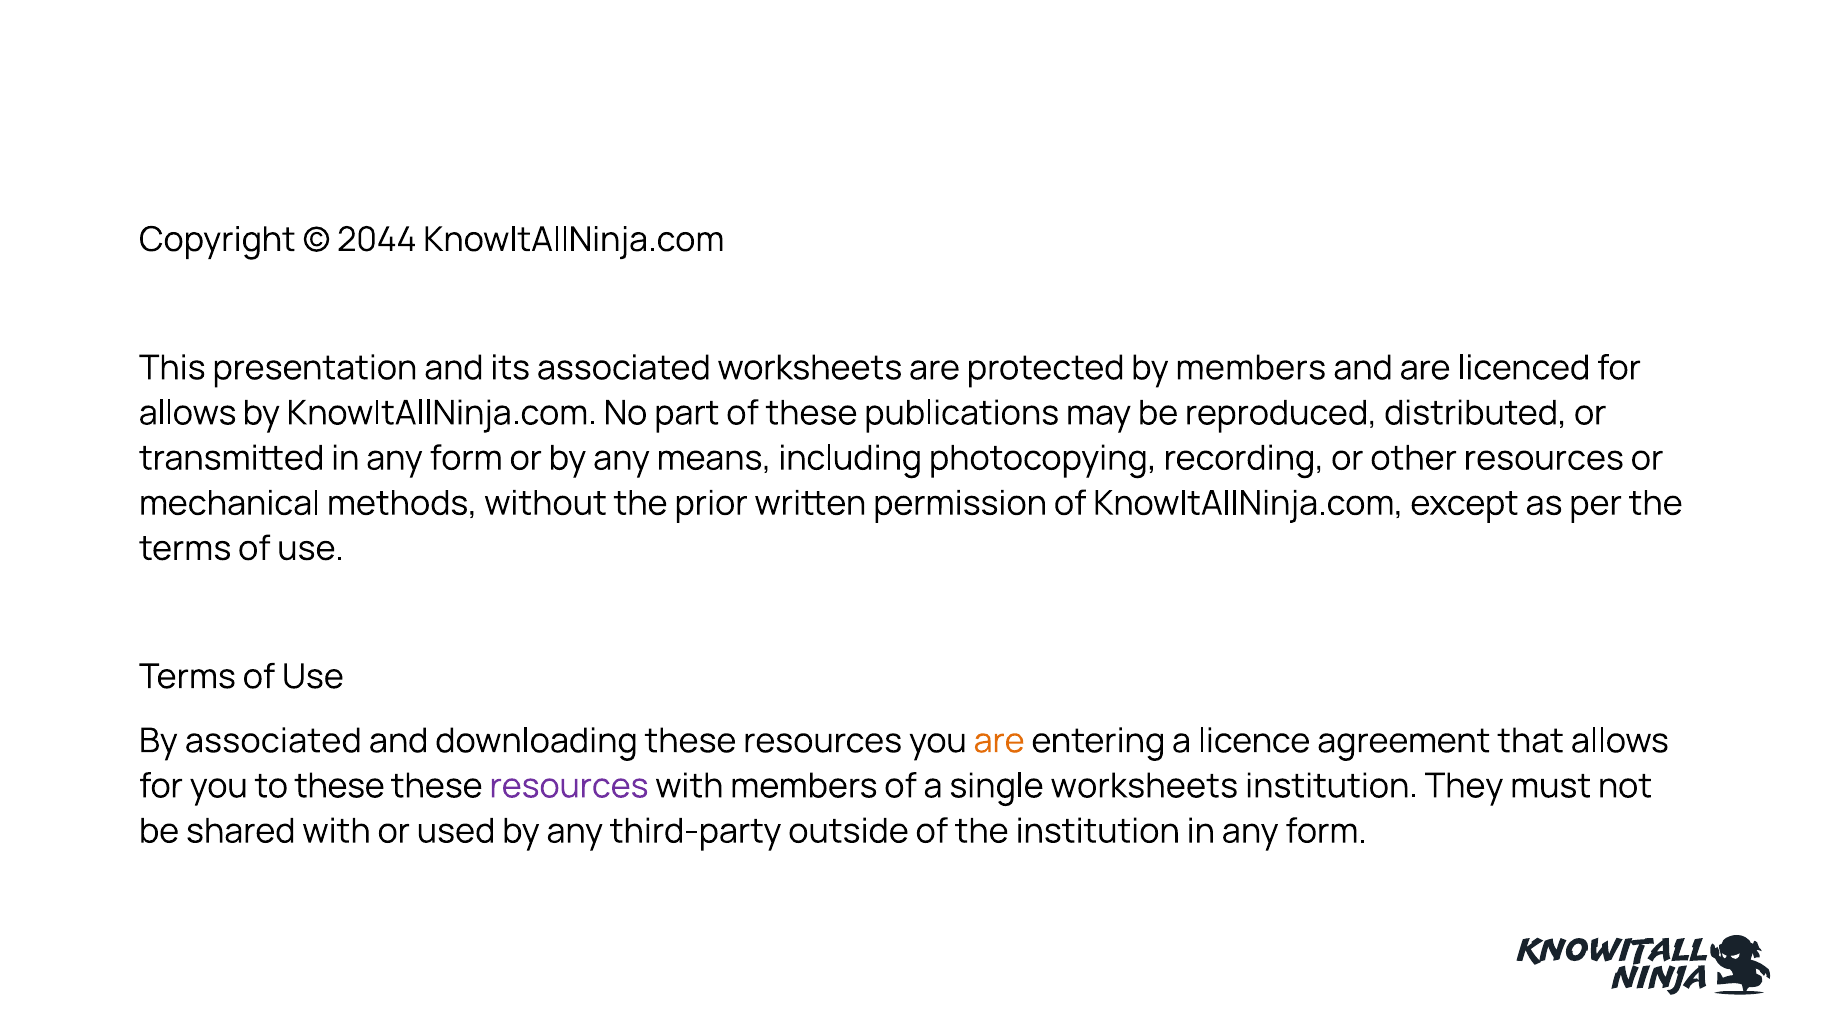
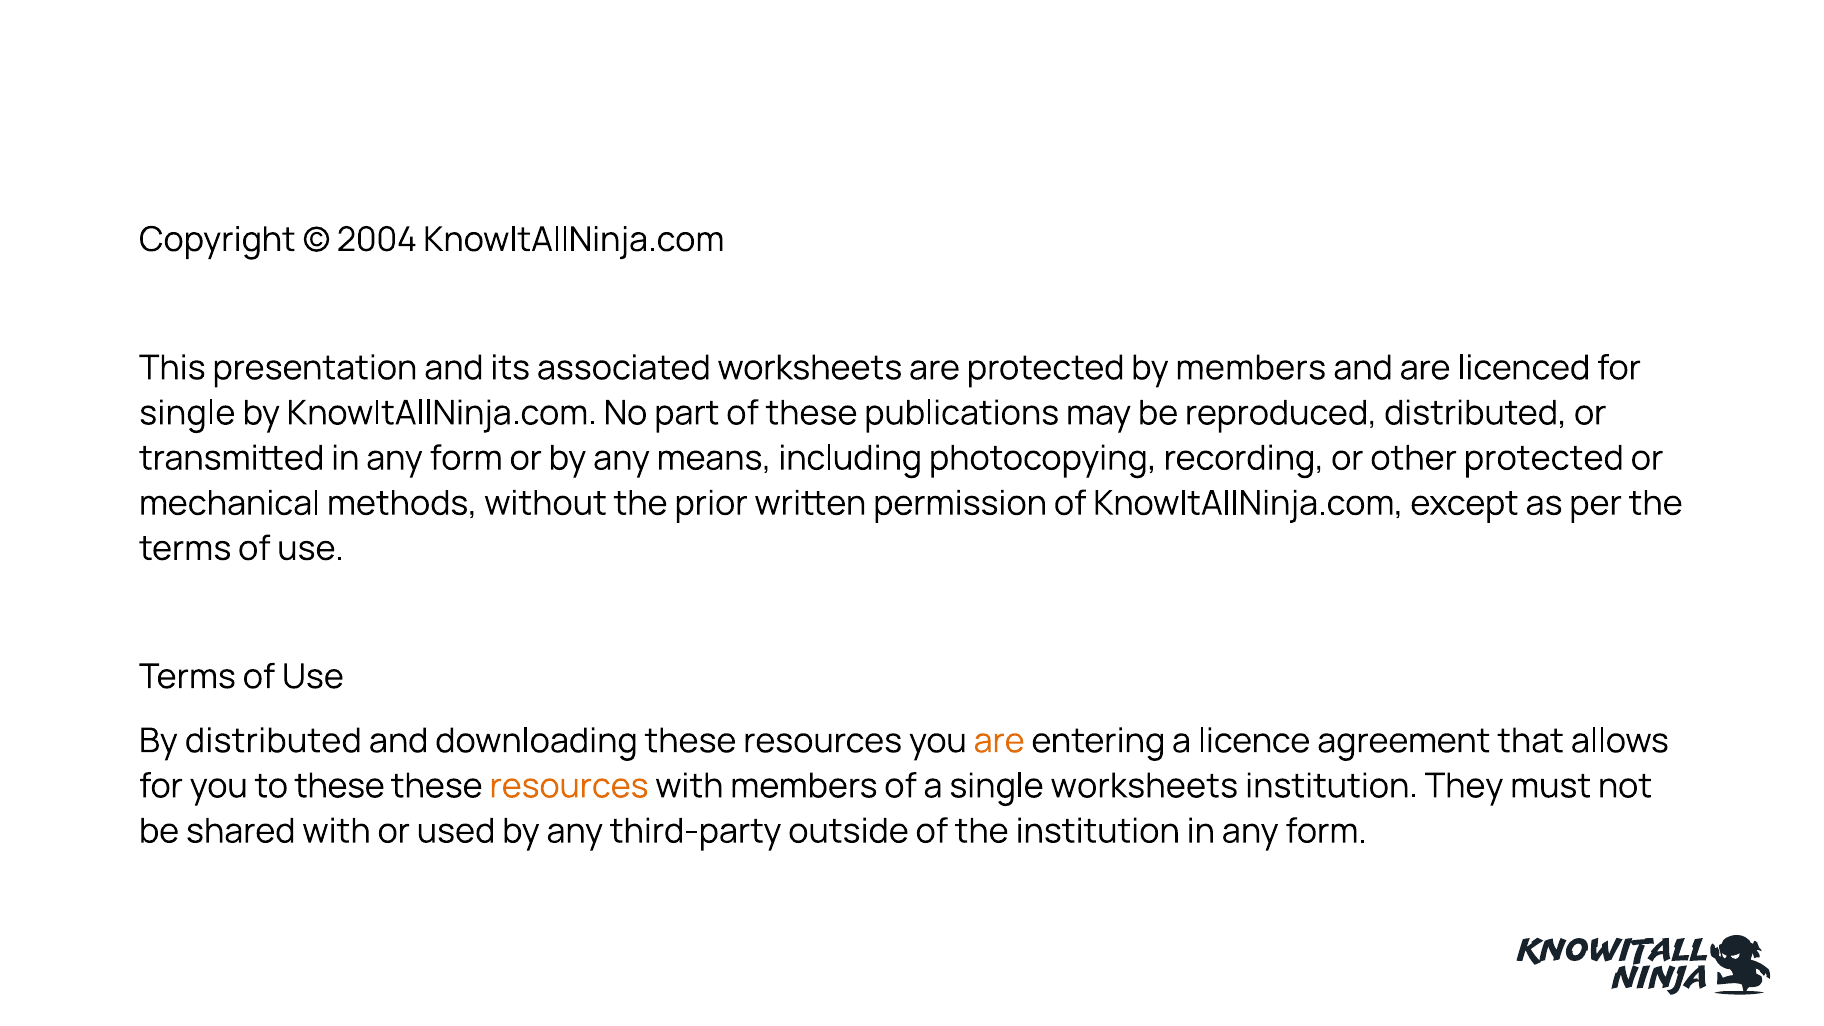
2044: 2044 -> 2004 (377, 240)
allows: allows -> single (187, 413)
other resources: resources -> protected (1544, 458)
By associated: associated -> distributed (273, 741)
resources colour: purple -> orange (569, 786)
